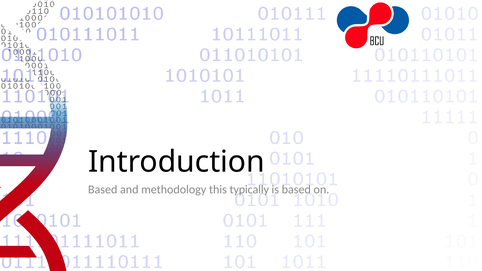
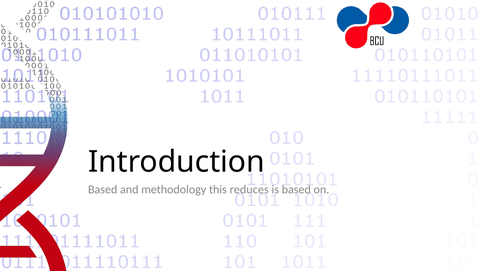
typically: typically -> reduces (249, 190)
